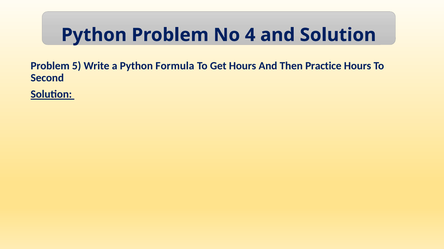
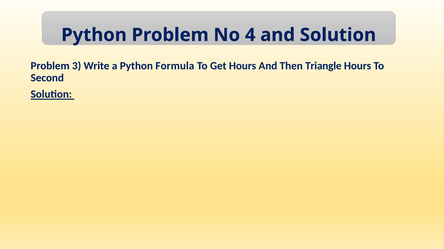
5: 5 -> 3 (77, 66)
Practice: Practice -> Triangle (323, 66)
